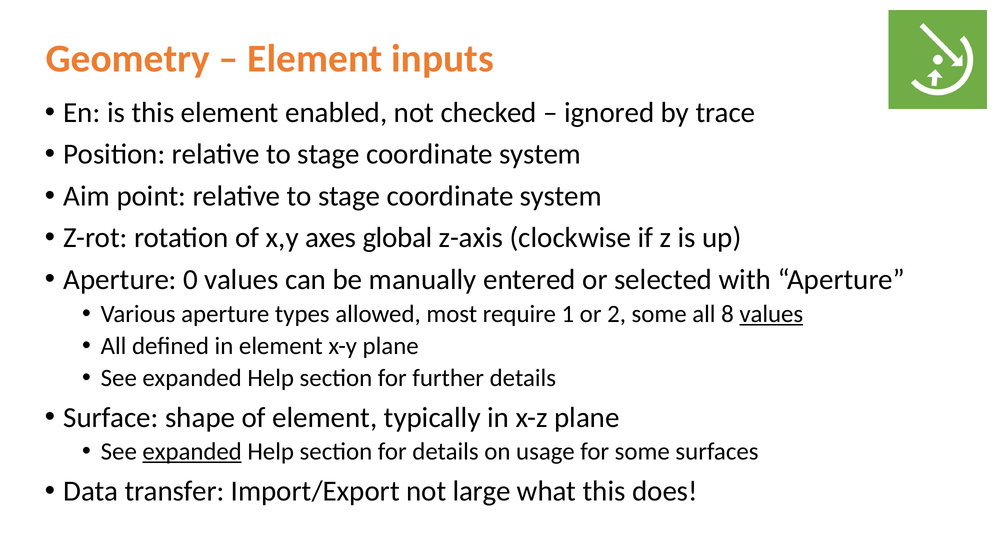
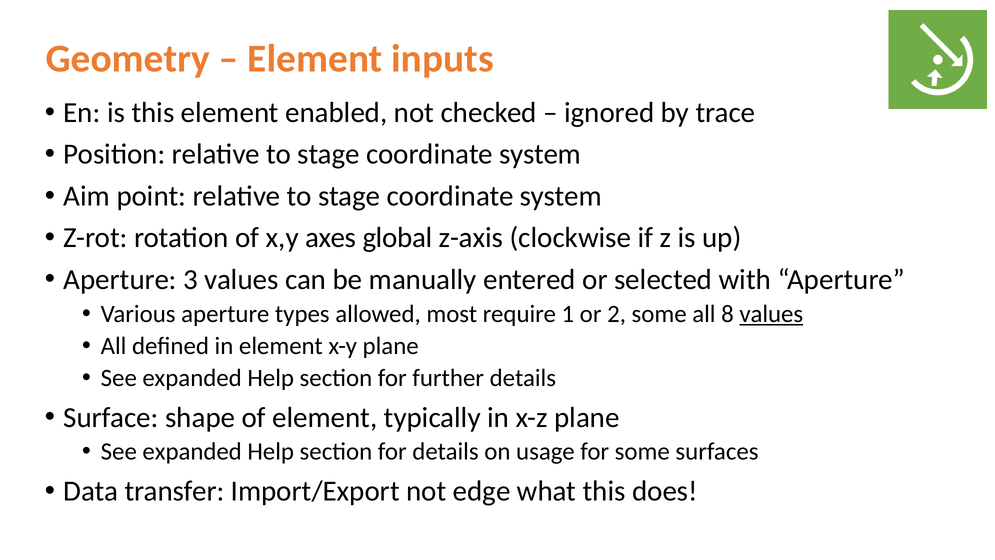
0: 0 -> 3 (190, 279)
expanded underline: present -> none (192, 451)
large: large -> edge (482, 491)
